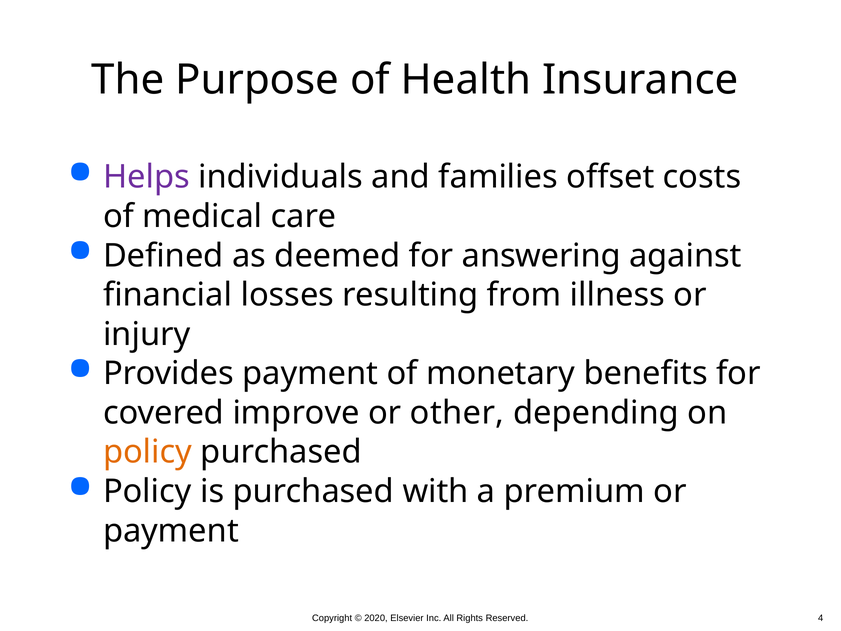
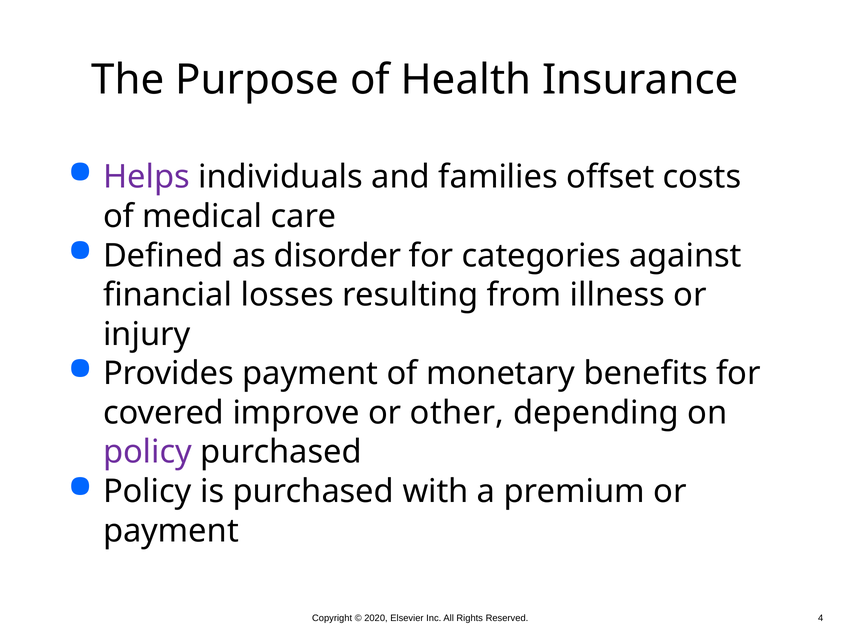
deemed: deemed -> disorder (338, 256)
answering: answering -> categories (541, 256)
policy colour: orange -> purple (148, 452)
